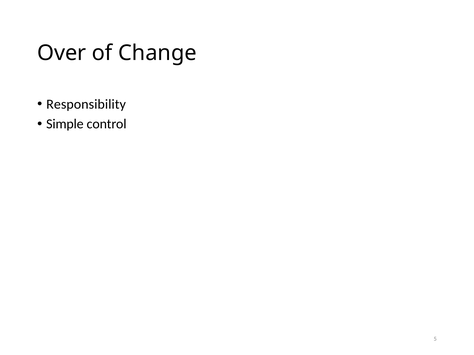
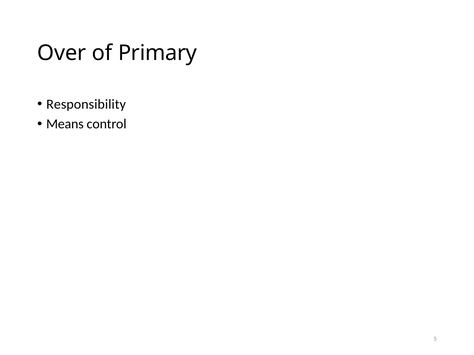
Change: Change -> Primary (158, 53)
Simple: Simple -> Means (65, 124)
